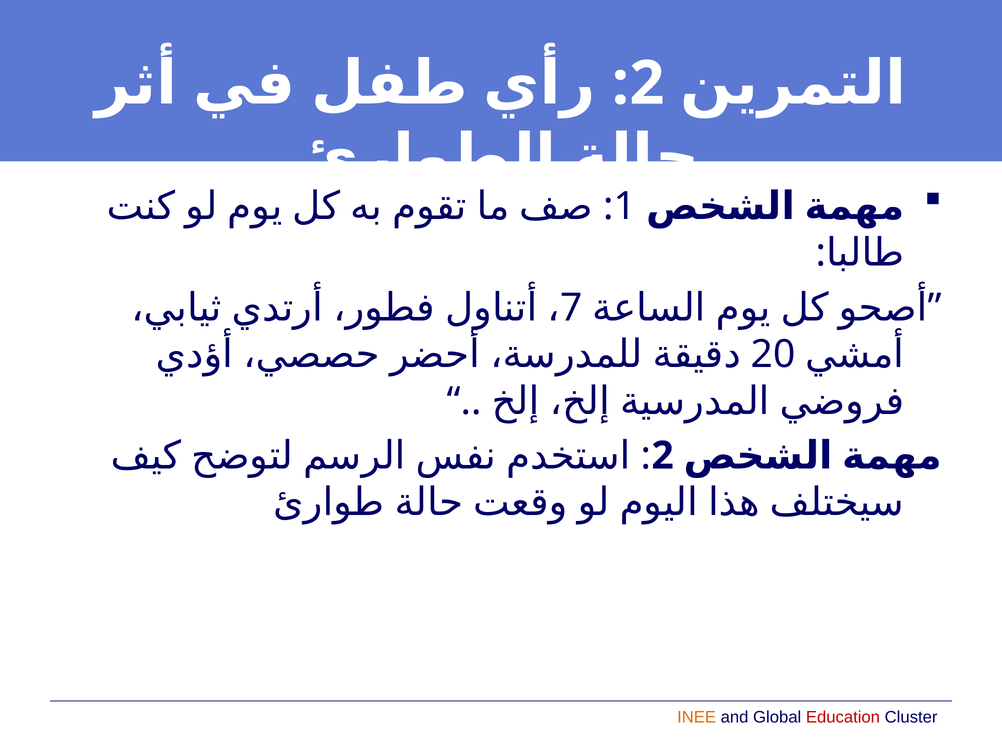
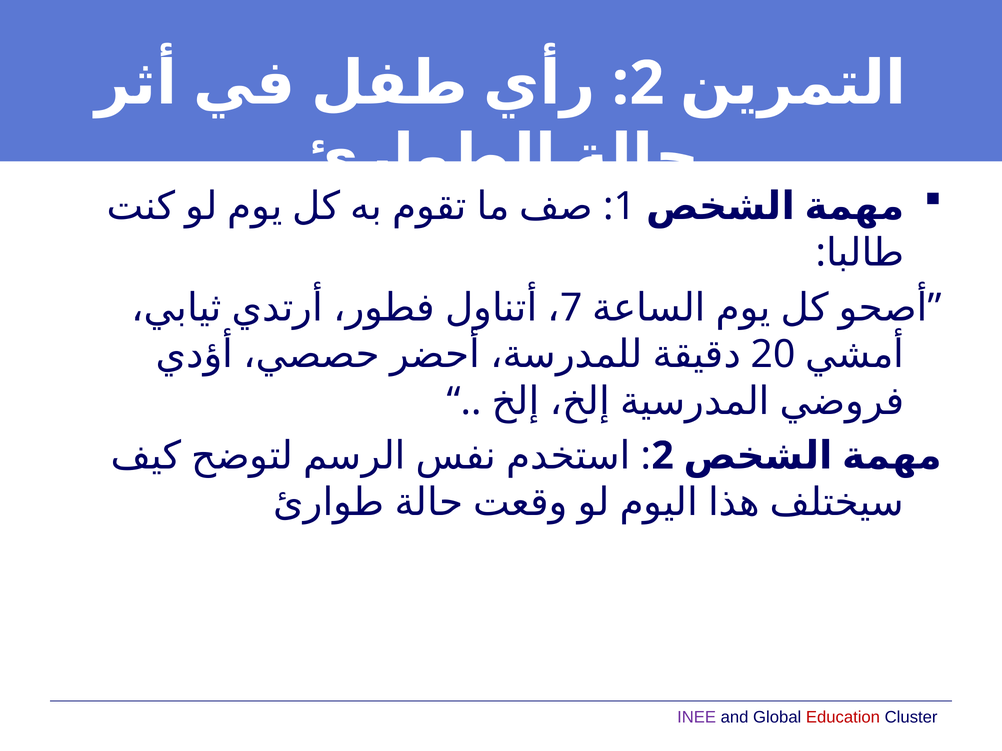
INEE colour: orange -> purple (697, 718)
